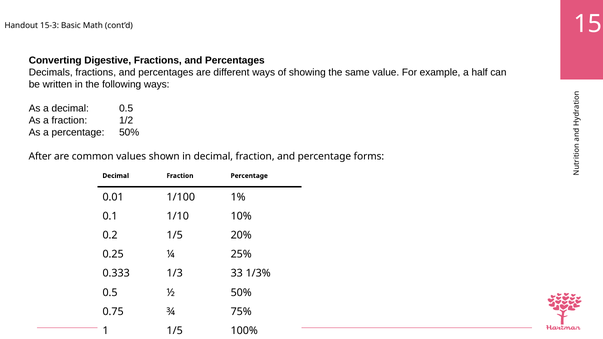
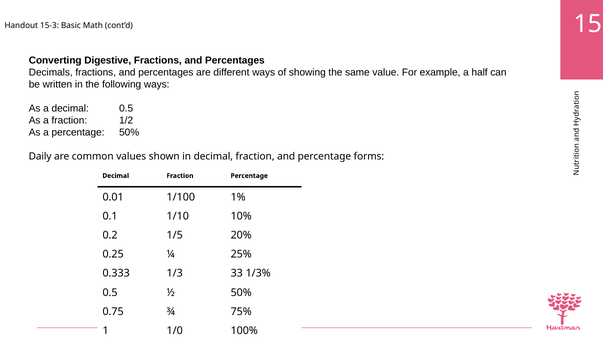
After: After -> Daily (40, 157)
1 1/5: 1/5 -> 1/0 (175, 331)
